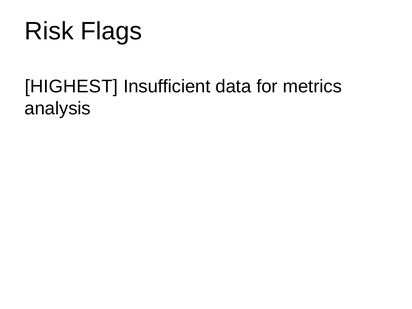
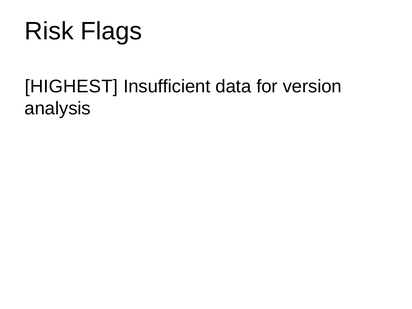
metrics: metrics -> version (312, 86)
